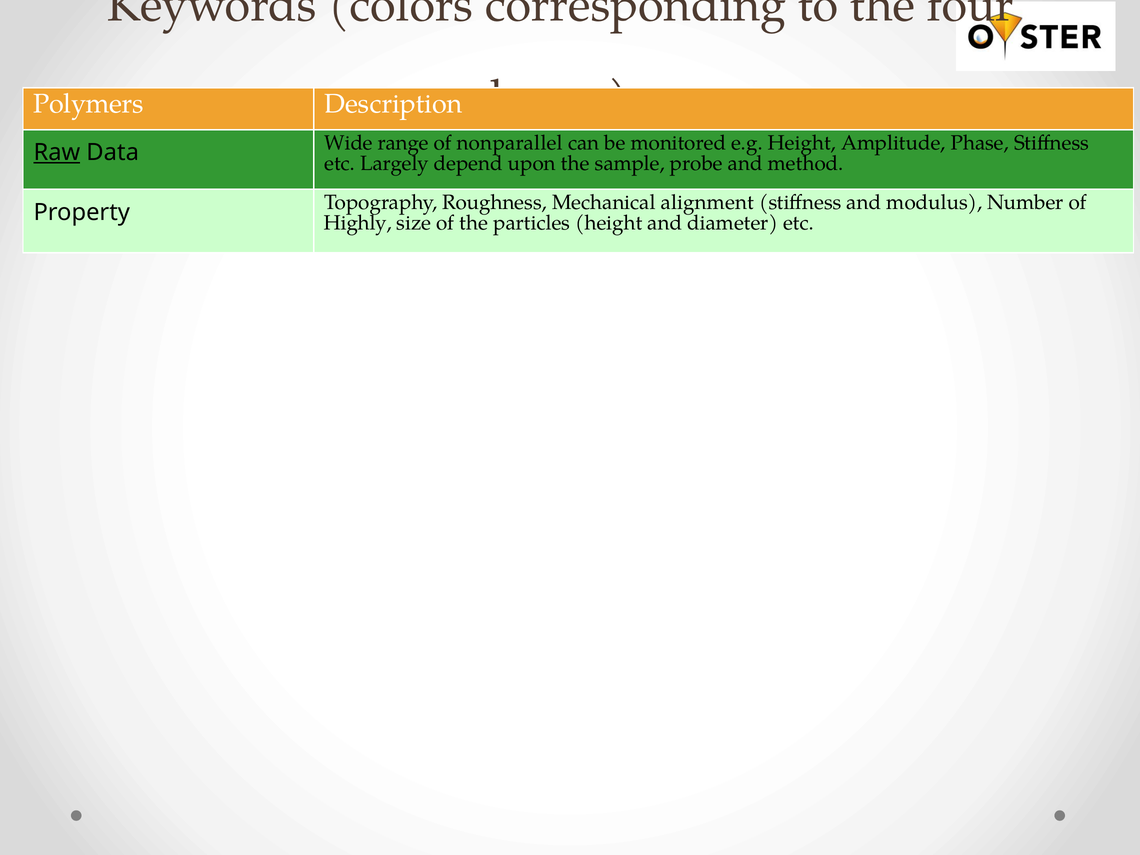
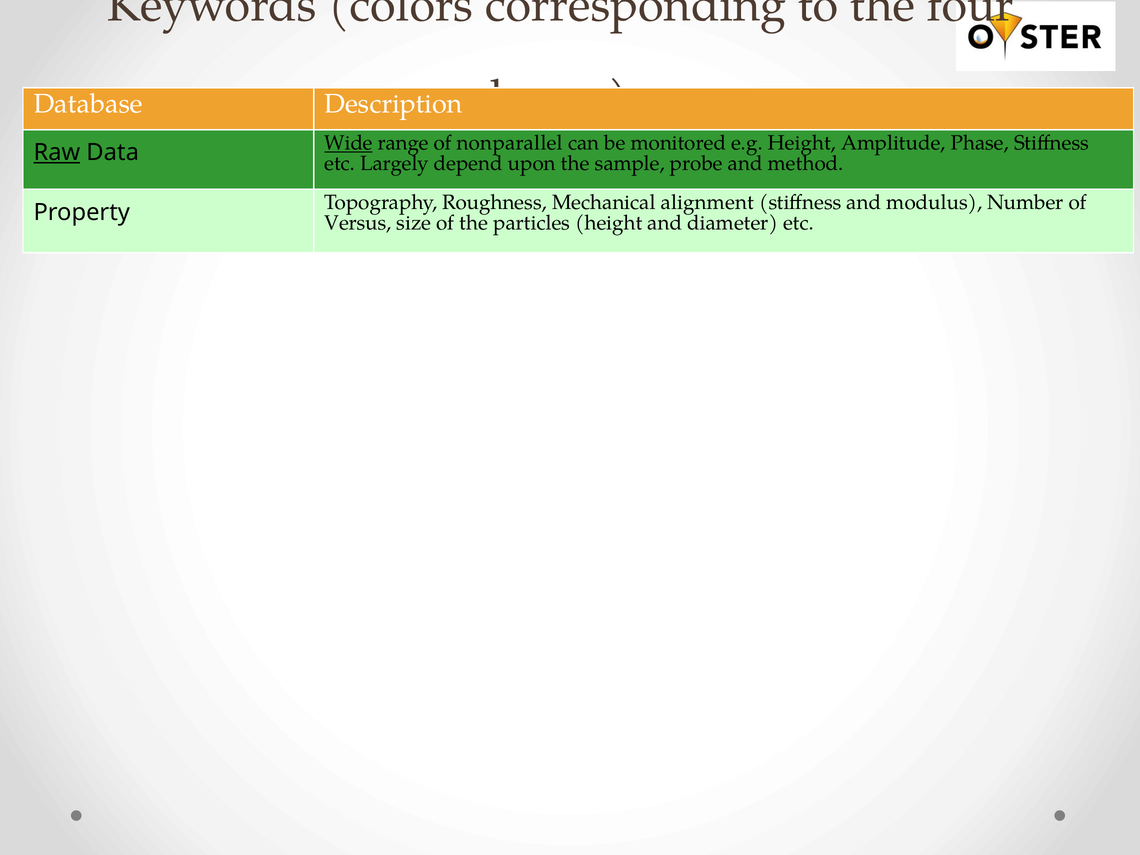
Polymers: Polymers -> Database (88, 104)
Wide underline: none -> present (349, 143)
Highly: Highly -> Versus (358, 223)
